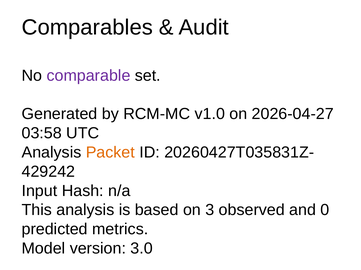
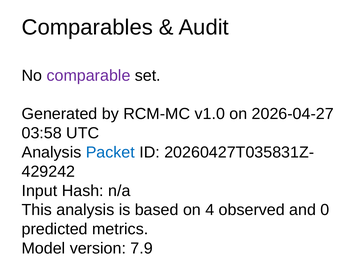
Packet colour: orange -> blue (110, 153)
3: 3 -> 4 (210, 211)
3.0: 3.0 -> 7.9 (142, 249)
